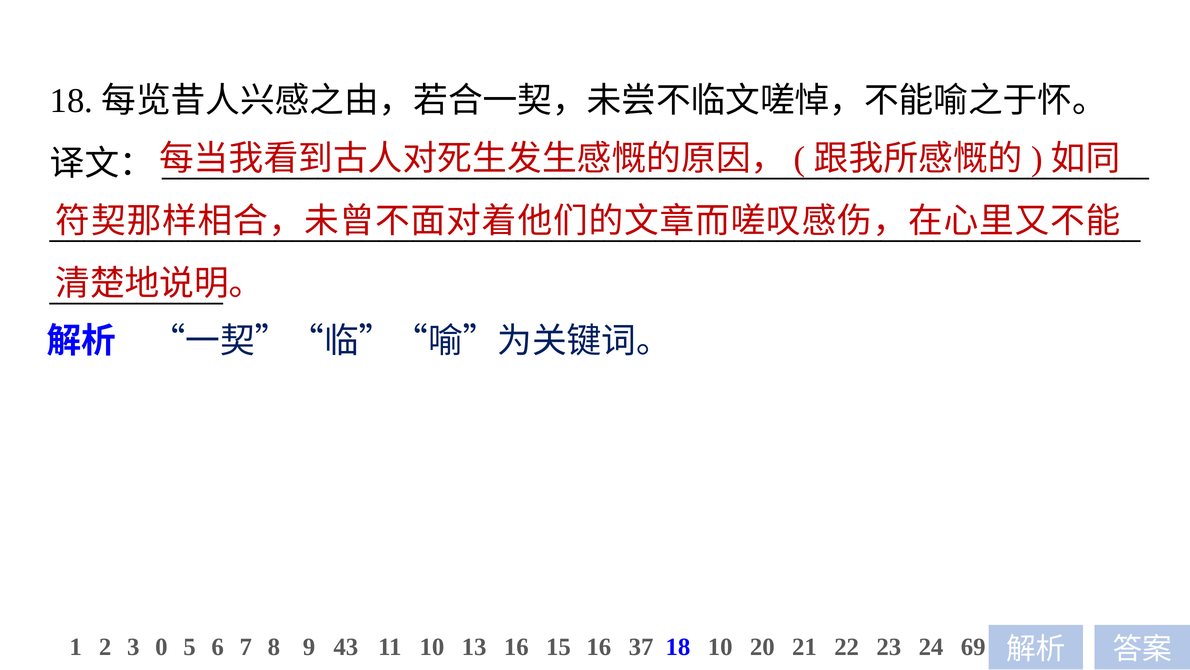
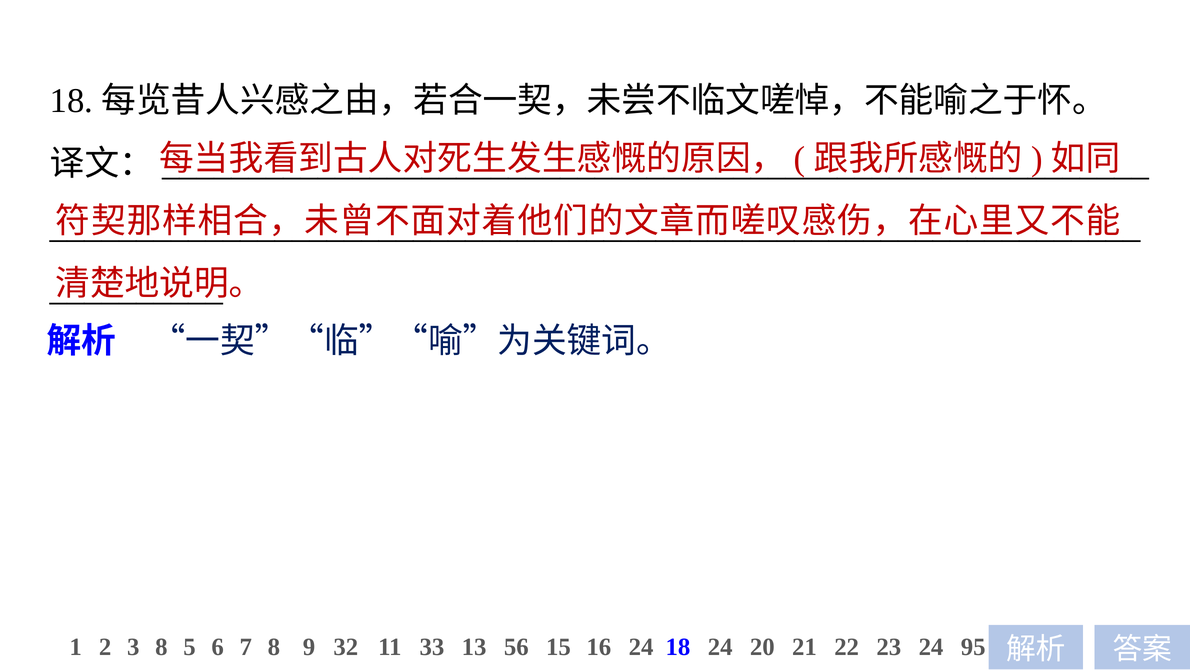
3 0: 0 -> 8 (161, 647)
43: 43 -> 32 (346, 647)
11 10: 10 -> 33 (432, 647)
13 16: 16 -> 56 (516, 647)
16 37: 37 -> 24 (641, 647)
18 10: 10 -> 24 (720, 647)
69: 69 -> 95 (973, 647)
